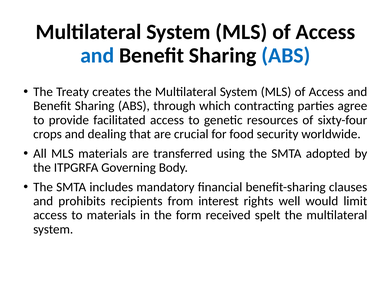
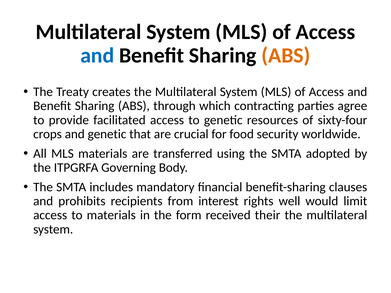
ABS colour: blue -> orange (286, 56)
and dealing: dealing -> genetic (107, 134)
spelt: spelt -> their (268, 215)
